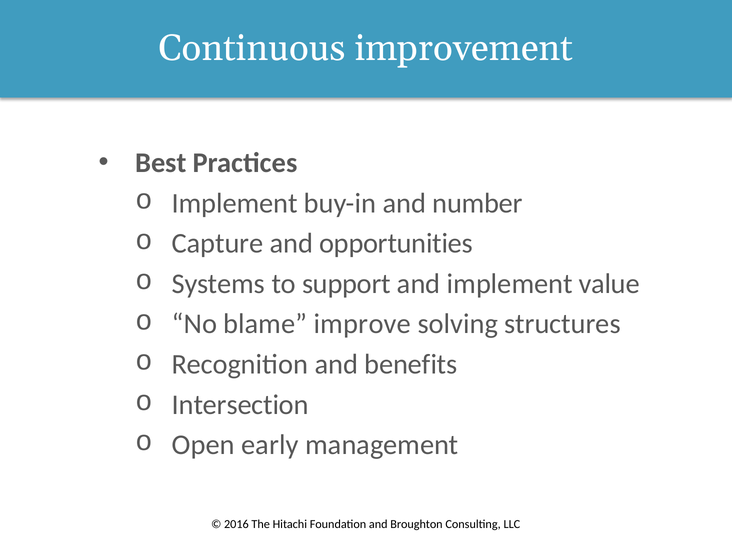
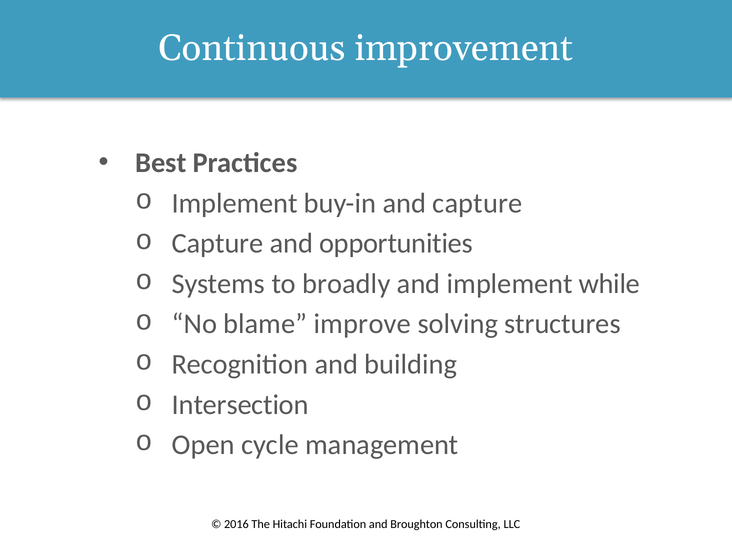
and number: number -> capture (477, 203)
support: support -> broadly (346, 284)
value: value -> while (609, 284)
benefits: benefits -> building (411, 364)
early: early -> cycle (270, 445)
